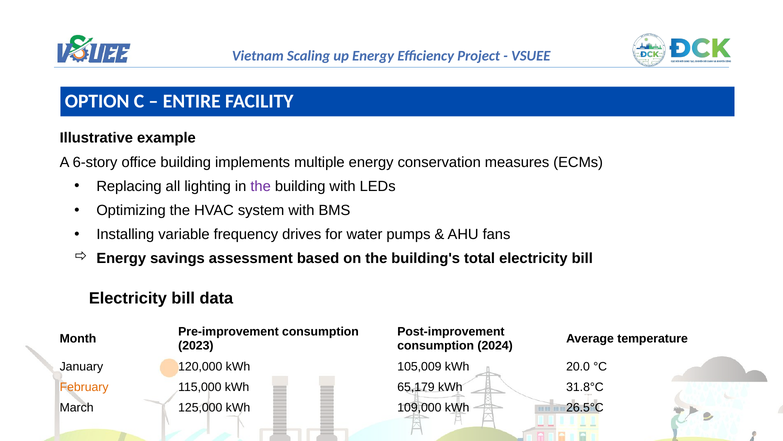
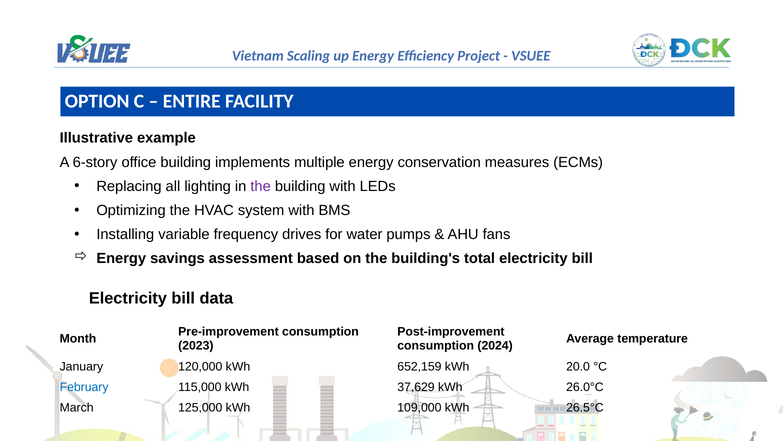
105,009: 105,009 -> 652,159 (419, 366)
February colour: orange -> blue (84, 387)
65,179: 65,179 -> 37,629 (416, 387)
31.8°C: 31.8°C -> 26.0°C (585, 387)
